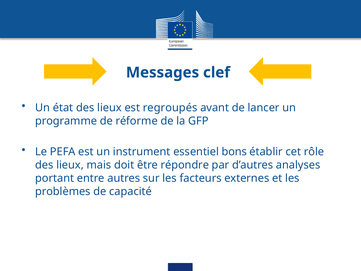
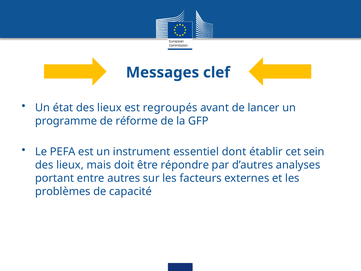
bons: bons -> dont (234, 152)
rôle: rôle -> sein (314, 152)
